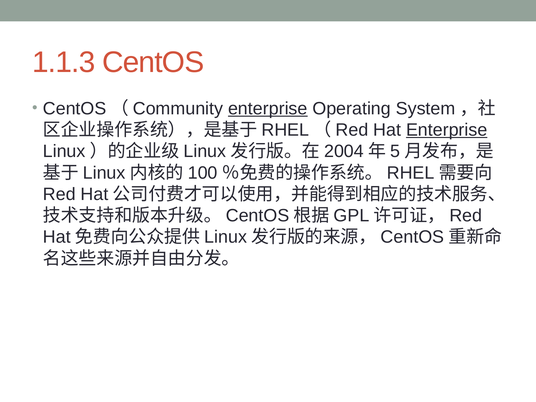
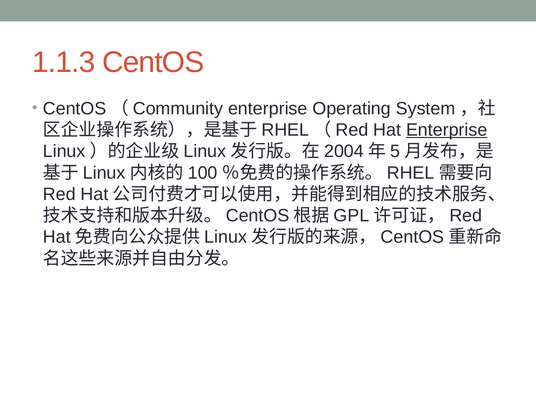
enterprise underline: present -> none (268, 108)
